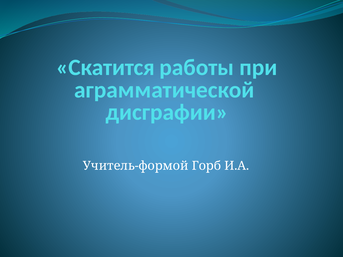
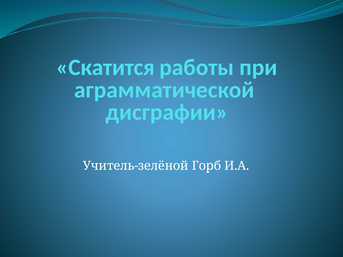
Учитель-формой: Учитель-формой -> Учитель-зелёной (136, 166)
